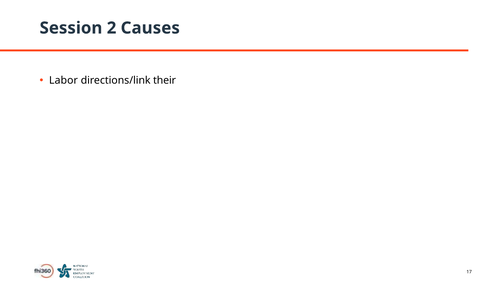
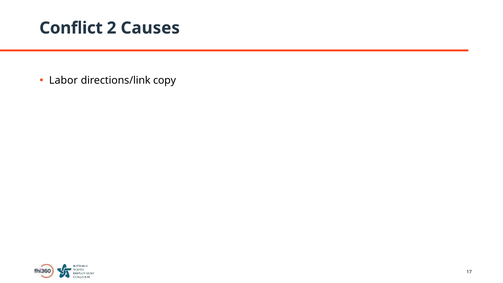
Session: Session -> Conflict (71, 28)
their: their -> copy (165, 80)
